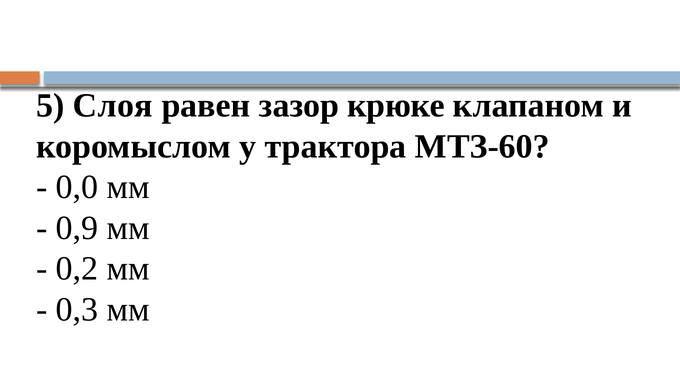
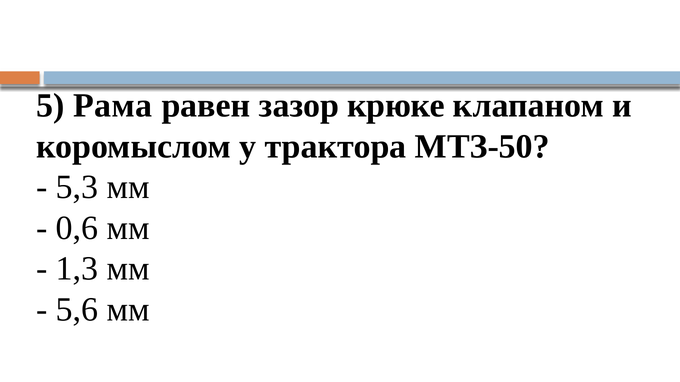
Слоя: Слоя -> Рама (113, 106)
МТЗ-60: МТЗ-60 -> МТЗ-50 (482, 147)
0,0: 0,0 -> 5,3 (77, 187)
0,9: 0,9 -> 0,6 (77, 228)
0,2: 0,2 -> 1,3 (77, 269)
0,3: 0,3 -> 5,6 (77, 310)
